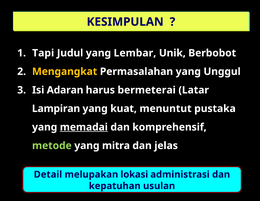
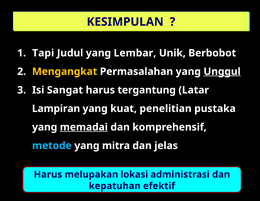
Unggul underline: none -> present (222, 71)
Adaran: Adaran -> Sangat (65, 90)
bermeterai: bermeterai -> tergantung (147, 90)
menuntut: menuntut -> penelitian (166, 108)
metode colour: light green -> light blue (52, 145)
Detail: Detail -> Harus (48, 174)
usulan: usulan -> efektif (159, 186)
